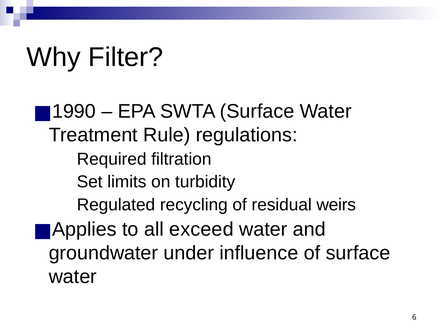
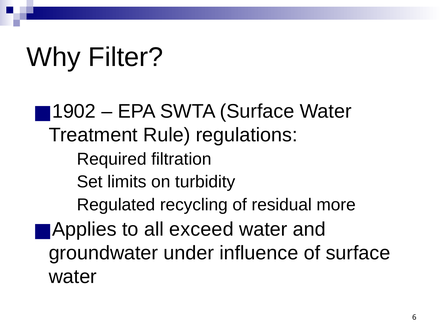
1990: 1990 -> 1902 (74, 111)
weirs: weirs -> more (336, 205)
